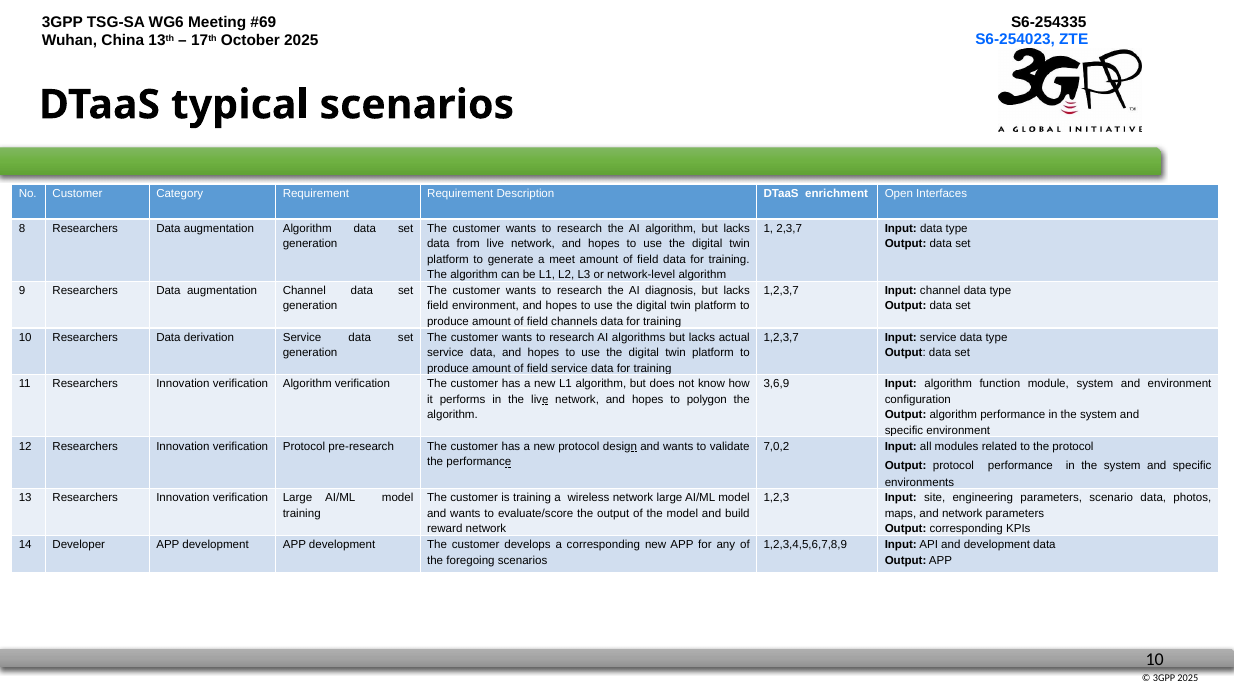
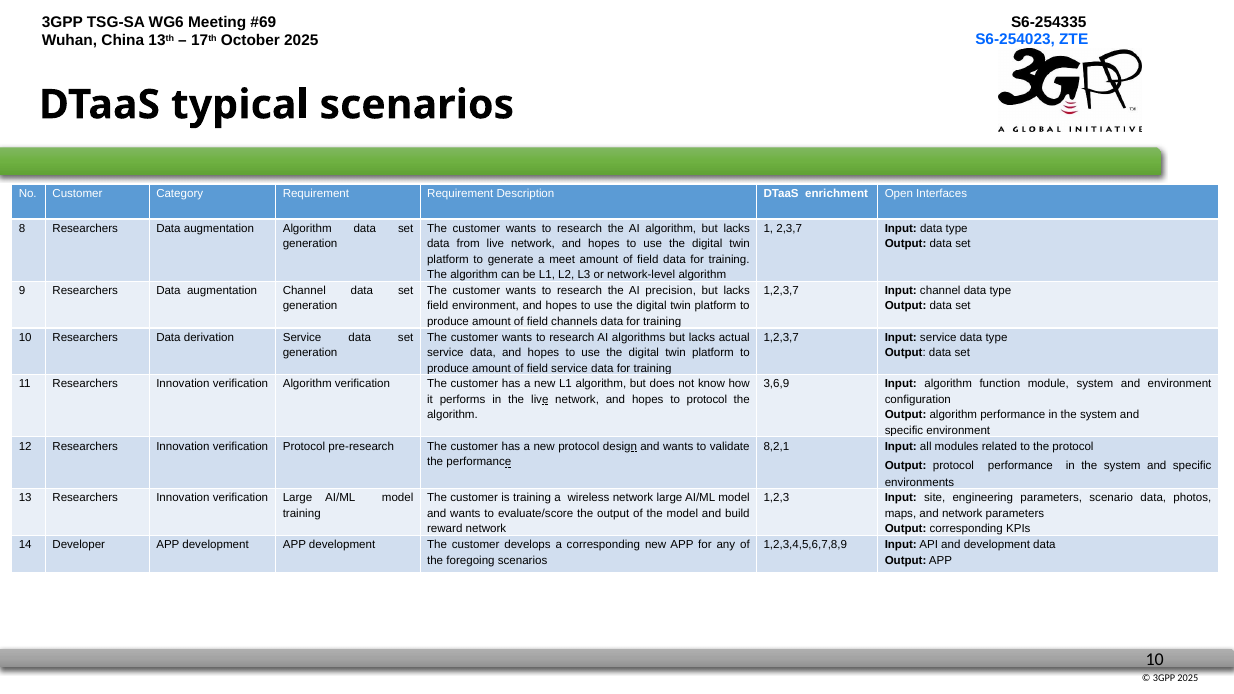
diagnosis: diagnosis -> precision (671, 291)
to polygon: polygon -> protocol (707, 400)
7,0,2: 7,0,2 -> 8,2,1 (776, 446)
